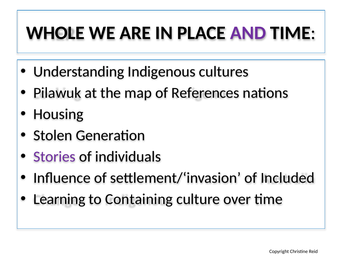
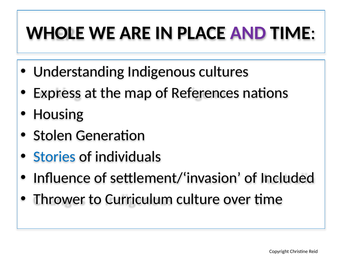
Pilawuk: Pilawuk -> Express (57, 93)
Stories colour: purple -> blue (54, 157)
Learning: Learning -> Thrower (59, 199)
Containing: Containing -> Curriculum (139, 199)
